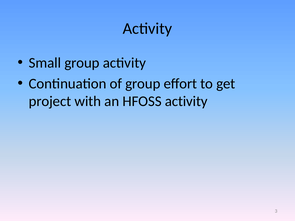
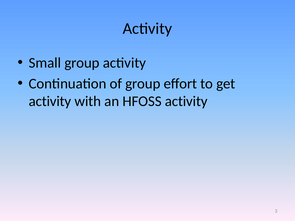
project: project -> activity (50, 101)
